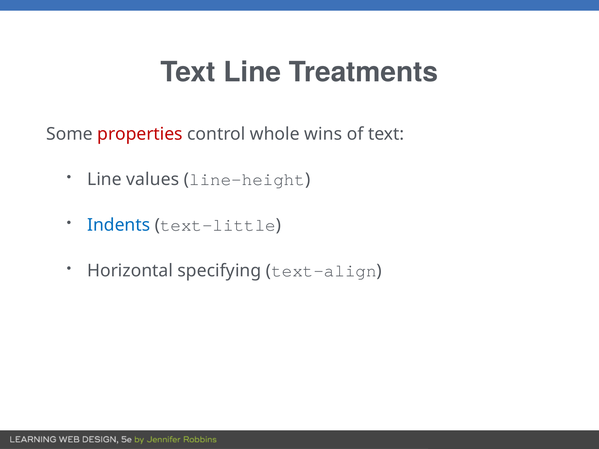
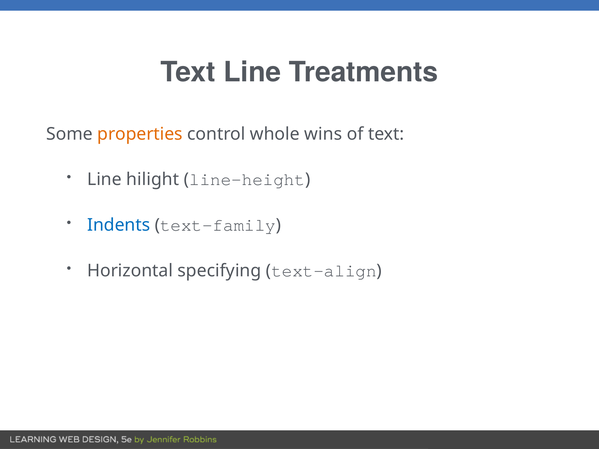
properties colour: red -> orange (140, 134)
values: values -> hilight (153, 180)
text-little: text-little -> text-family (218, 225)
